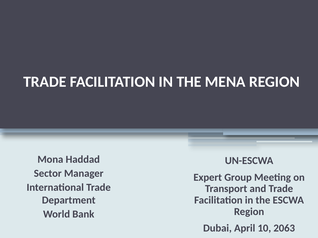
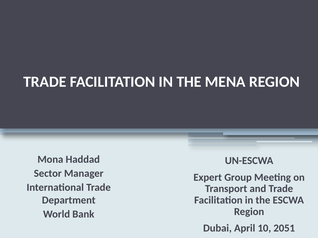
2063: 2063 -> 2051 (284, 229)
